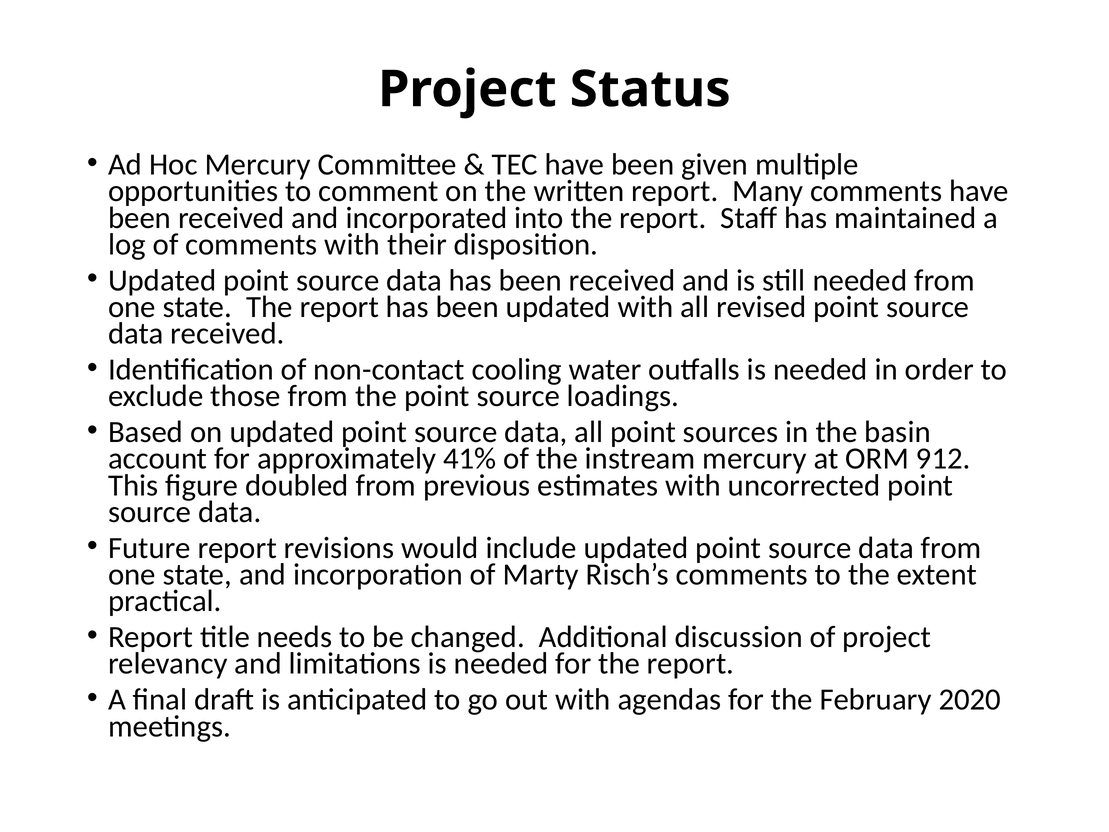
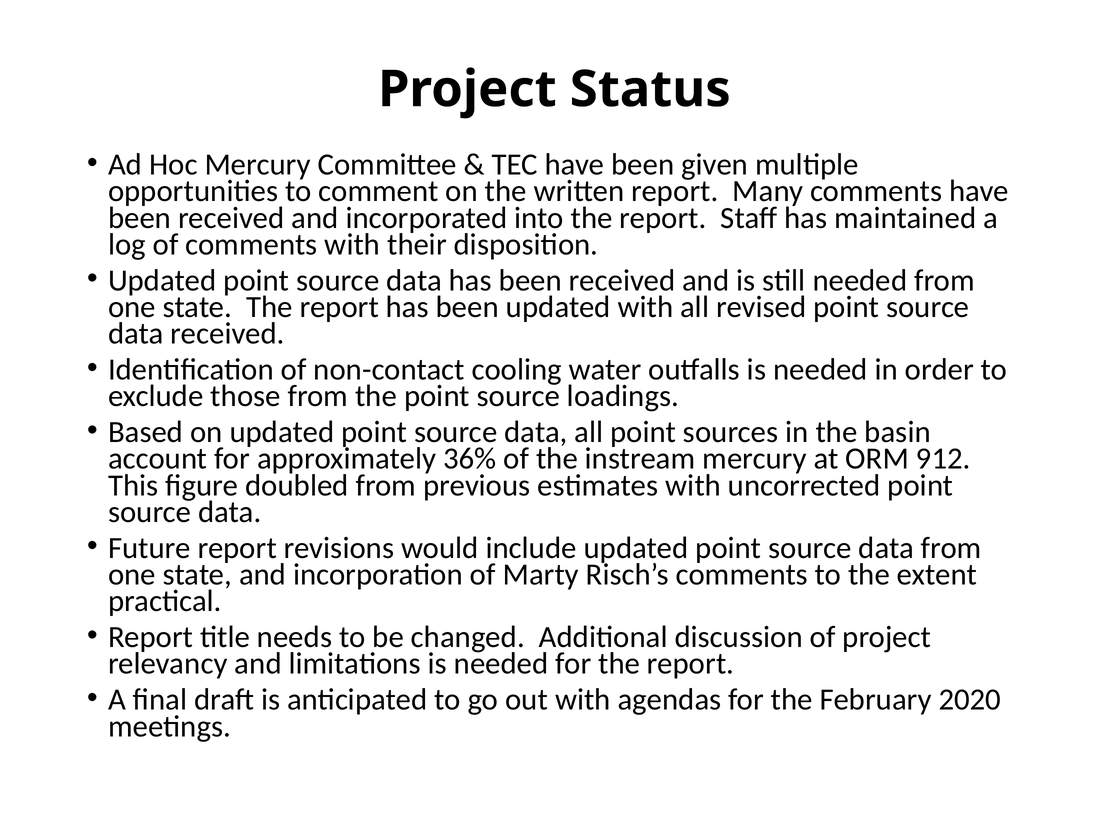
41%: 41% -> 36% (470, 459)
